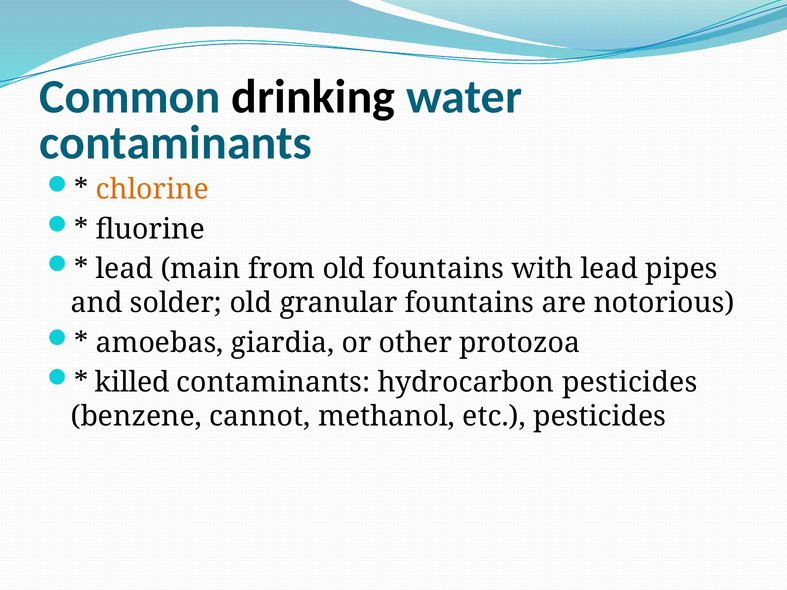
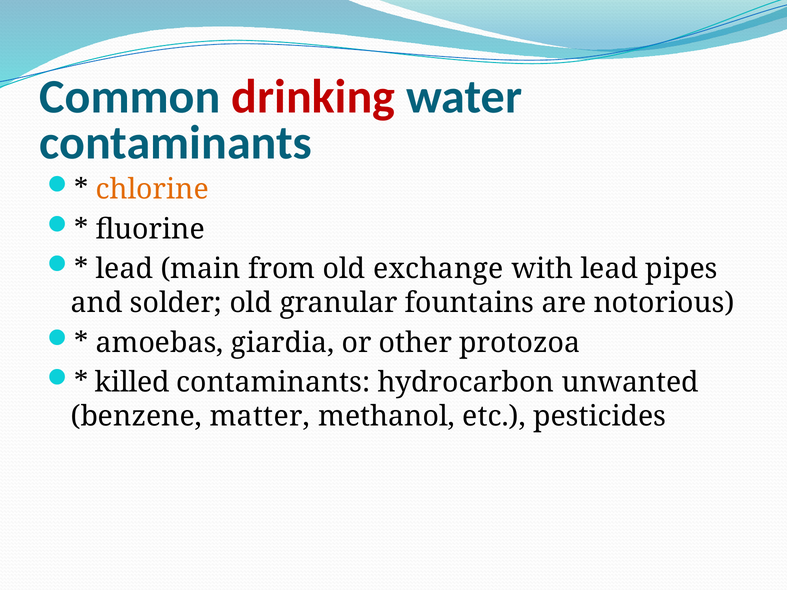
drinking colour: black -> red (313, 97)
old fountains: fountains -> exchange (438, 269)
hydrocarbon pesticides: pesticides -> unwanted (630, 383)
cannot: cannot -> matter (260, 417)
